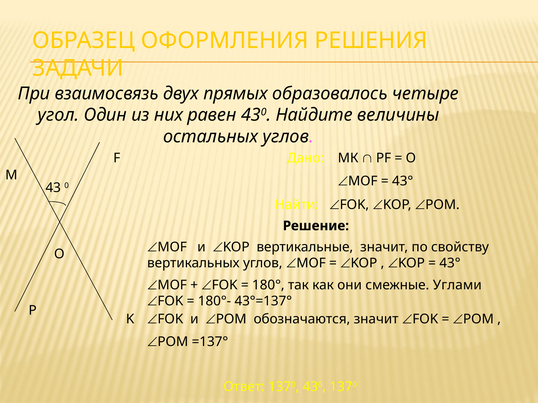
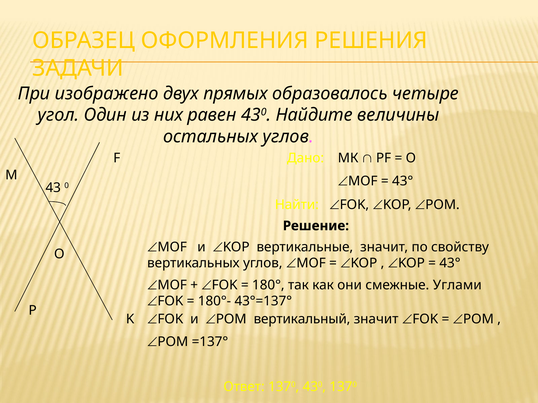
взаимосвязь: взаимосвязь -> изображено (107, 94)
обозначаются: обозначаются -> вертикальный (302, 319)
